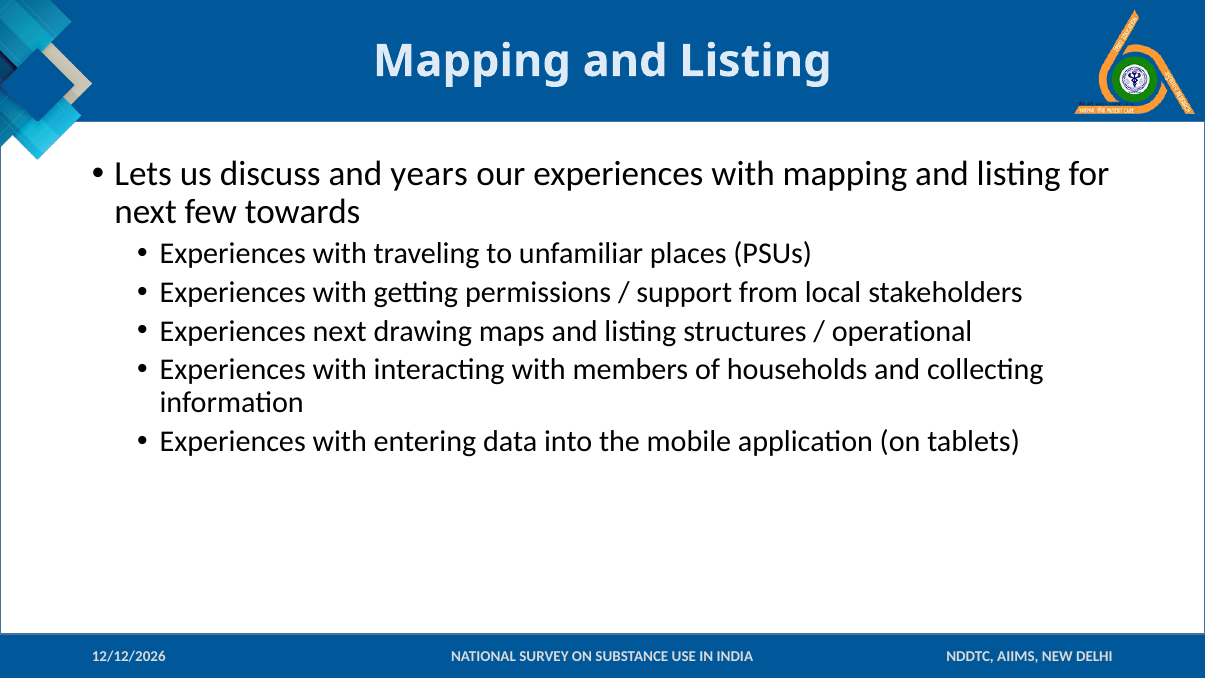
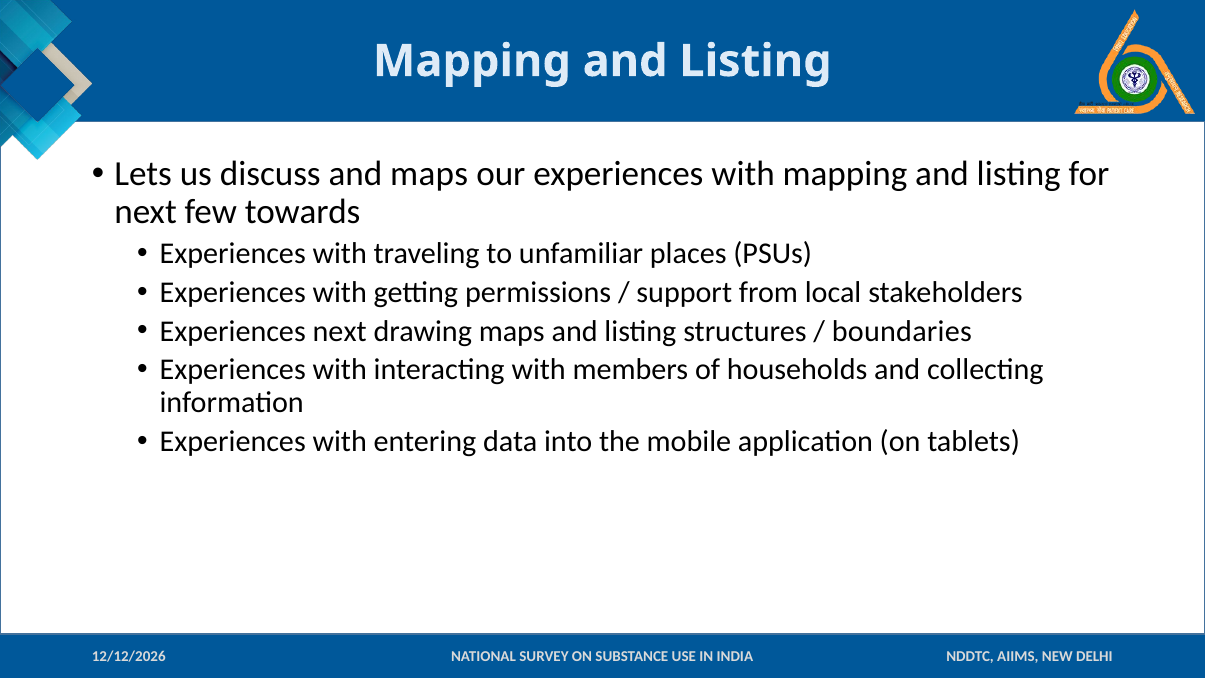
and years: years -> maps (429, 174)
operational: operational -> boundaries (902, 331)
